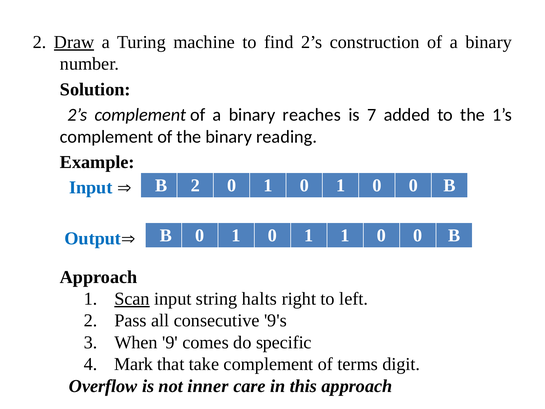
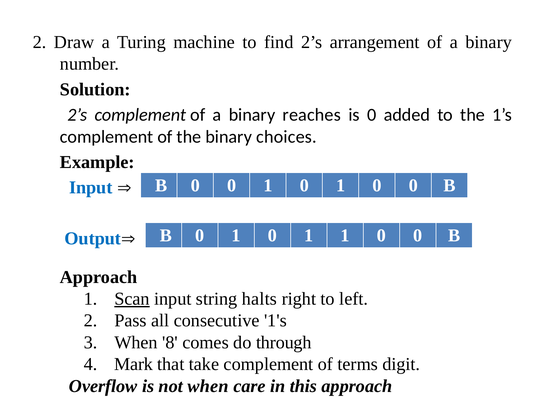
Draw underline: present -> none (74, 42)
construction: construction -> arrangement (375, 42)
is 7: 7 -> 0 (372, 115)
reading: reading -> choices (287, 137)
2: 2 -> 0 (195, 185)
9's: 9's -> 1's (275, 320)
9: 9 -> 8 (170, 342)
specific: specific -> through (284, 342)
not inner: inner -> when (208, 386)
